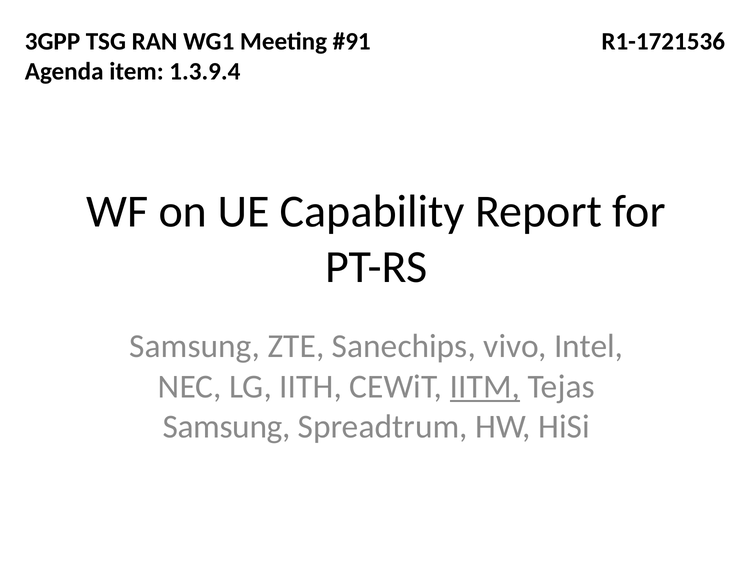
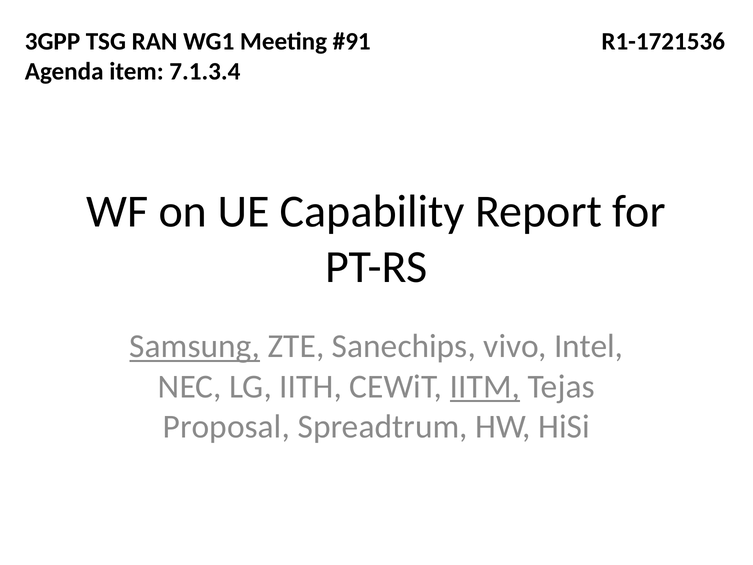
1.3.9.4: 1.3.9.4 -> 7.1.3.4 (205, 72)
Samsung underline: none -> present (195, 346)
Samsung: Samsung -> Proposal (226, 427)
